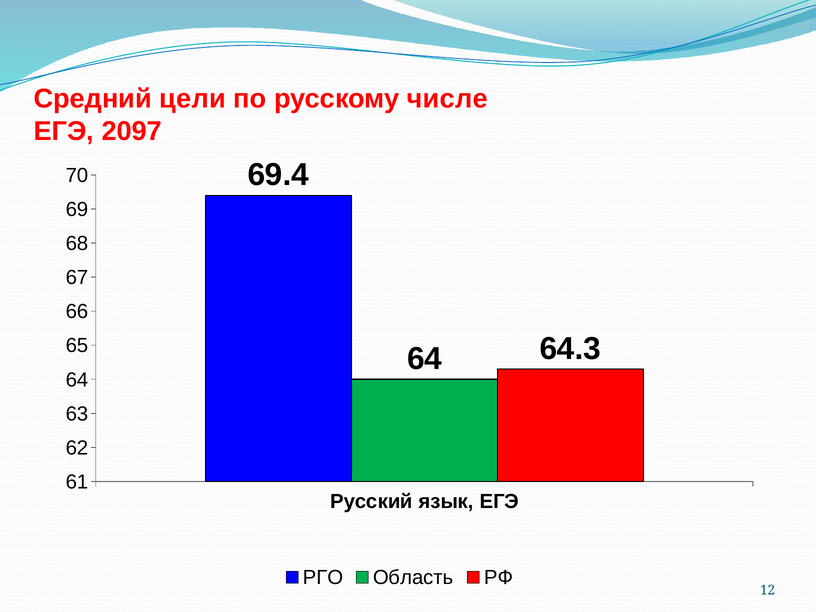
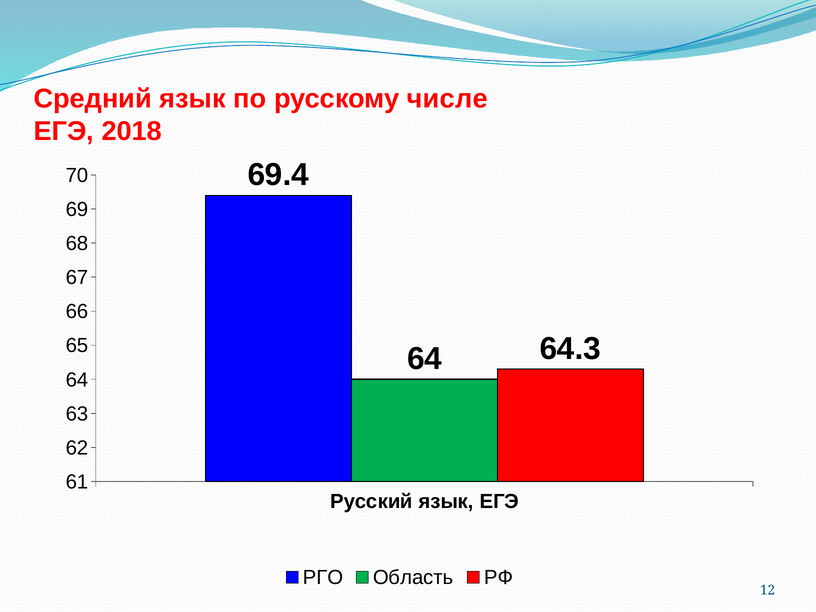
Средний цели: цели -> язык (193, 99)
2097: 2097 -> 2018 (132, 131)
